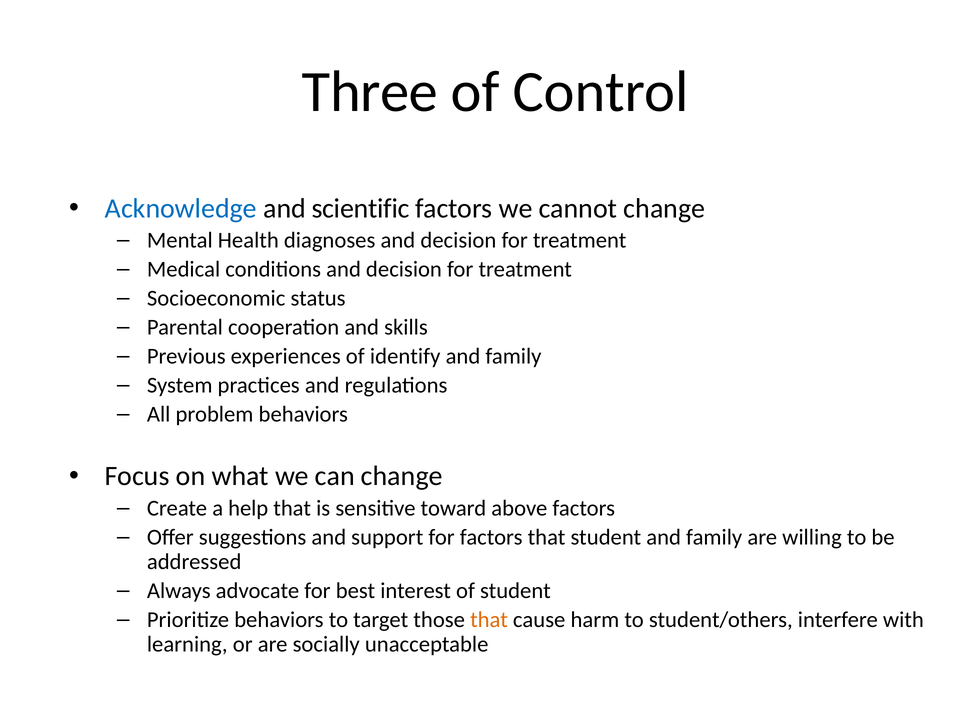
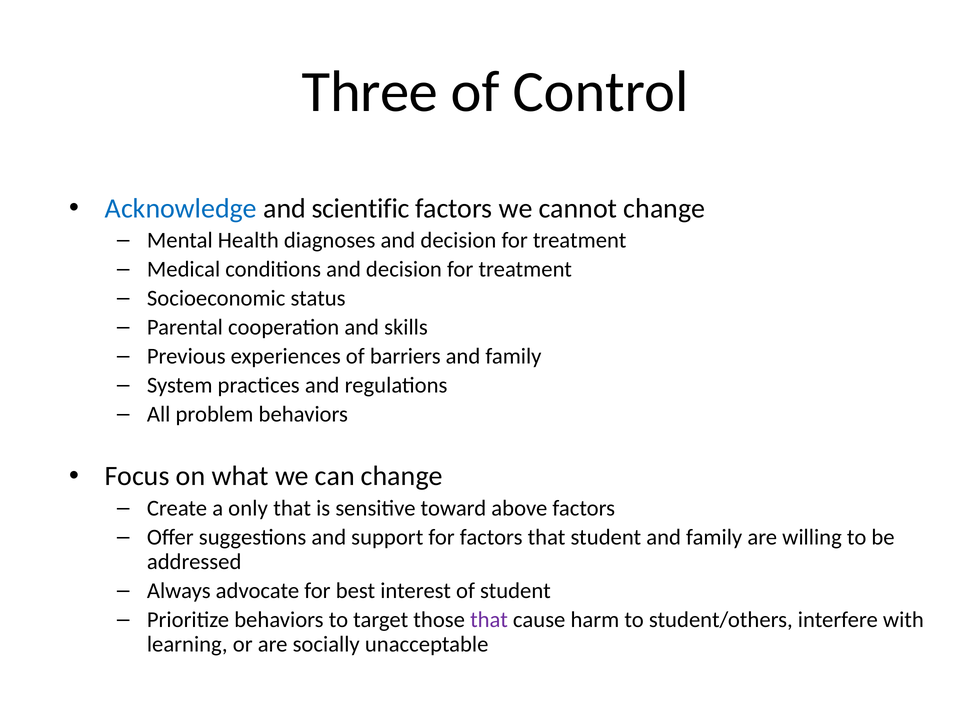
identify: identify -> barriers (405, 356)
help: help -> only (248, 508)
that colour: orange -> purple (489, 620)
